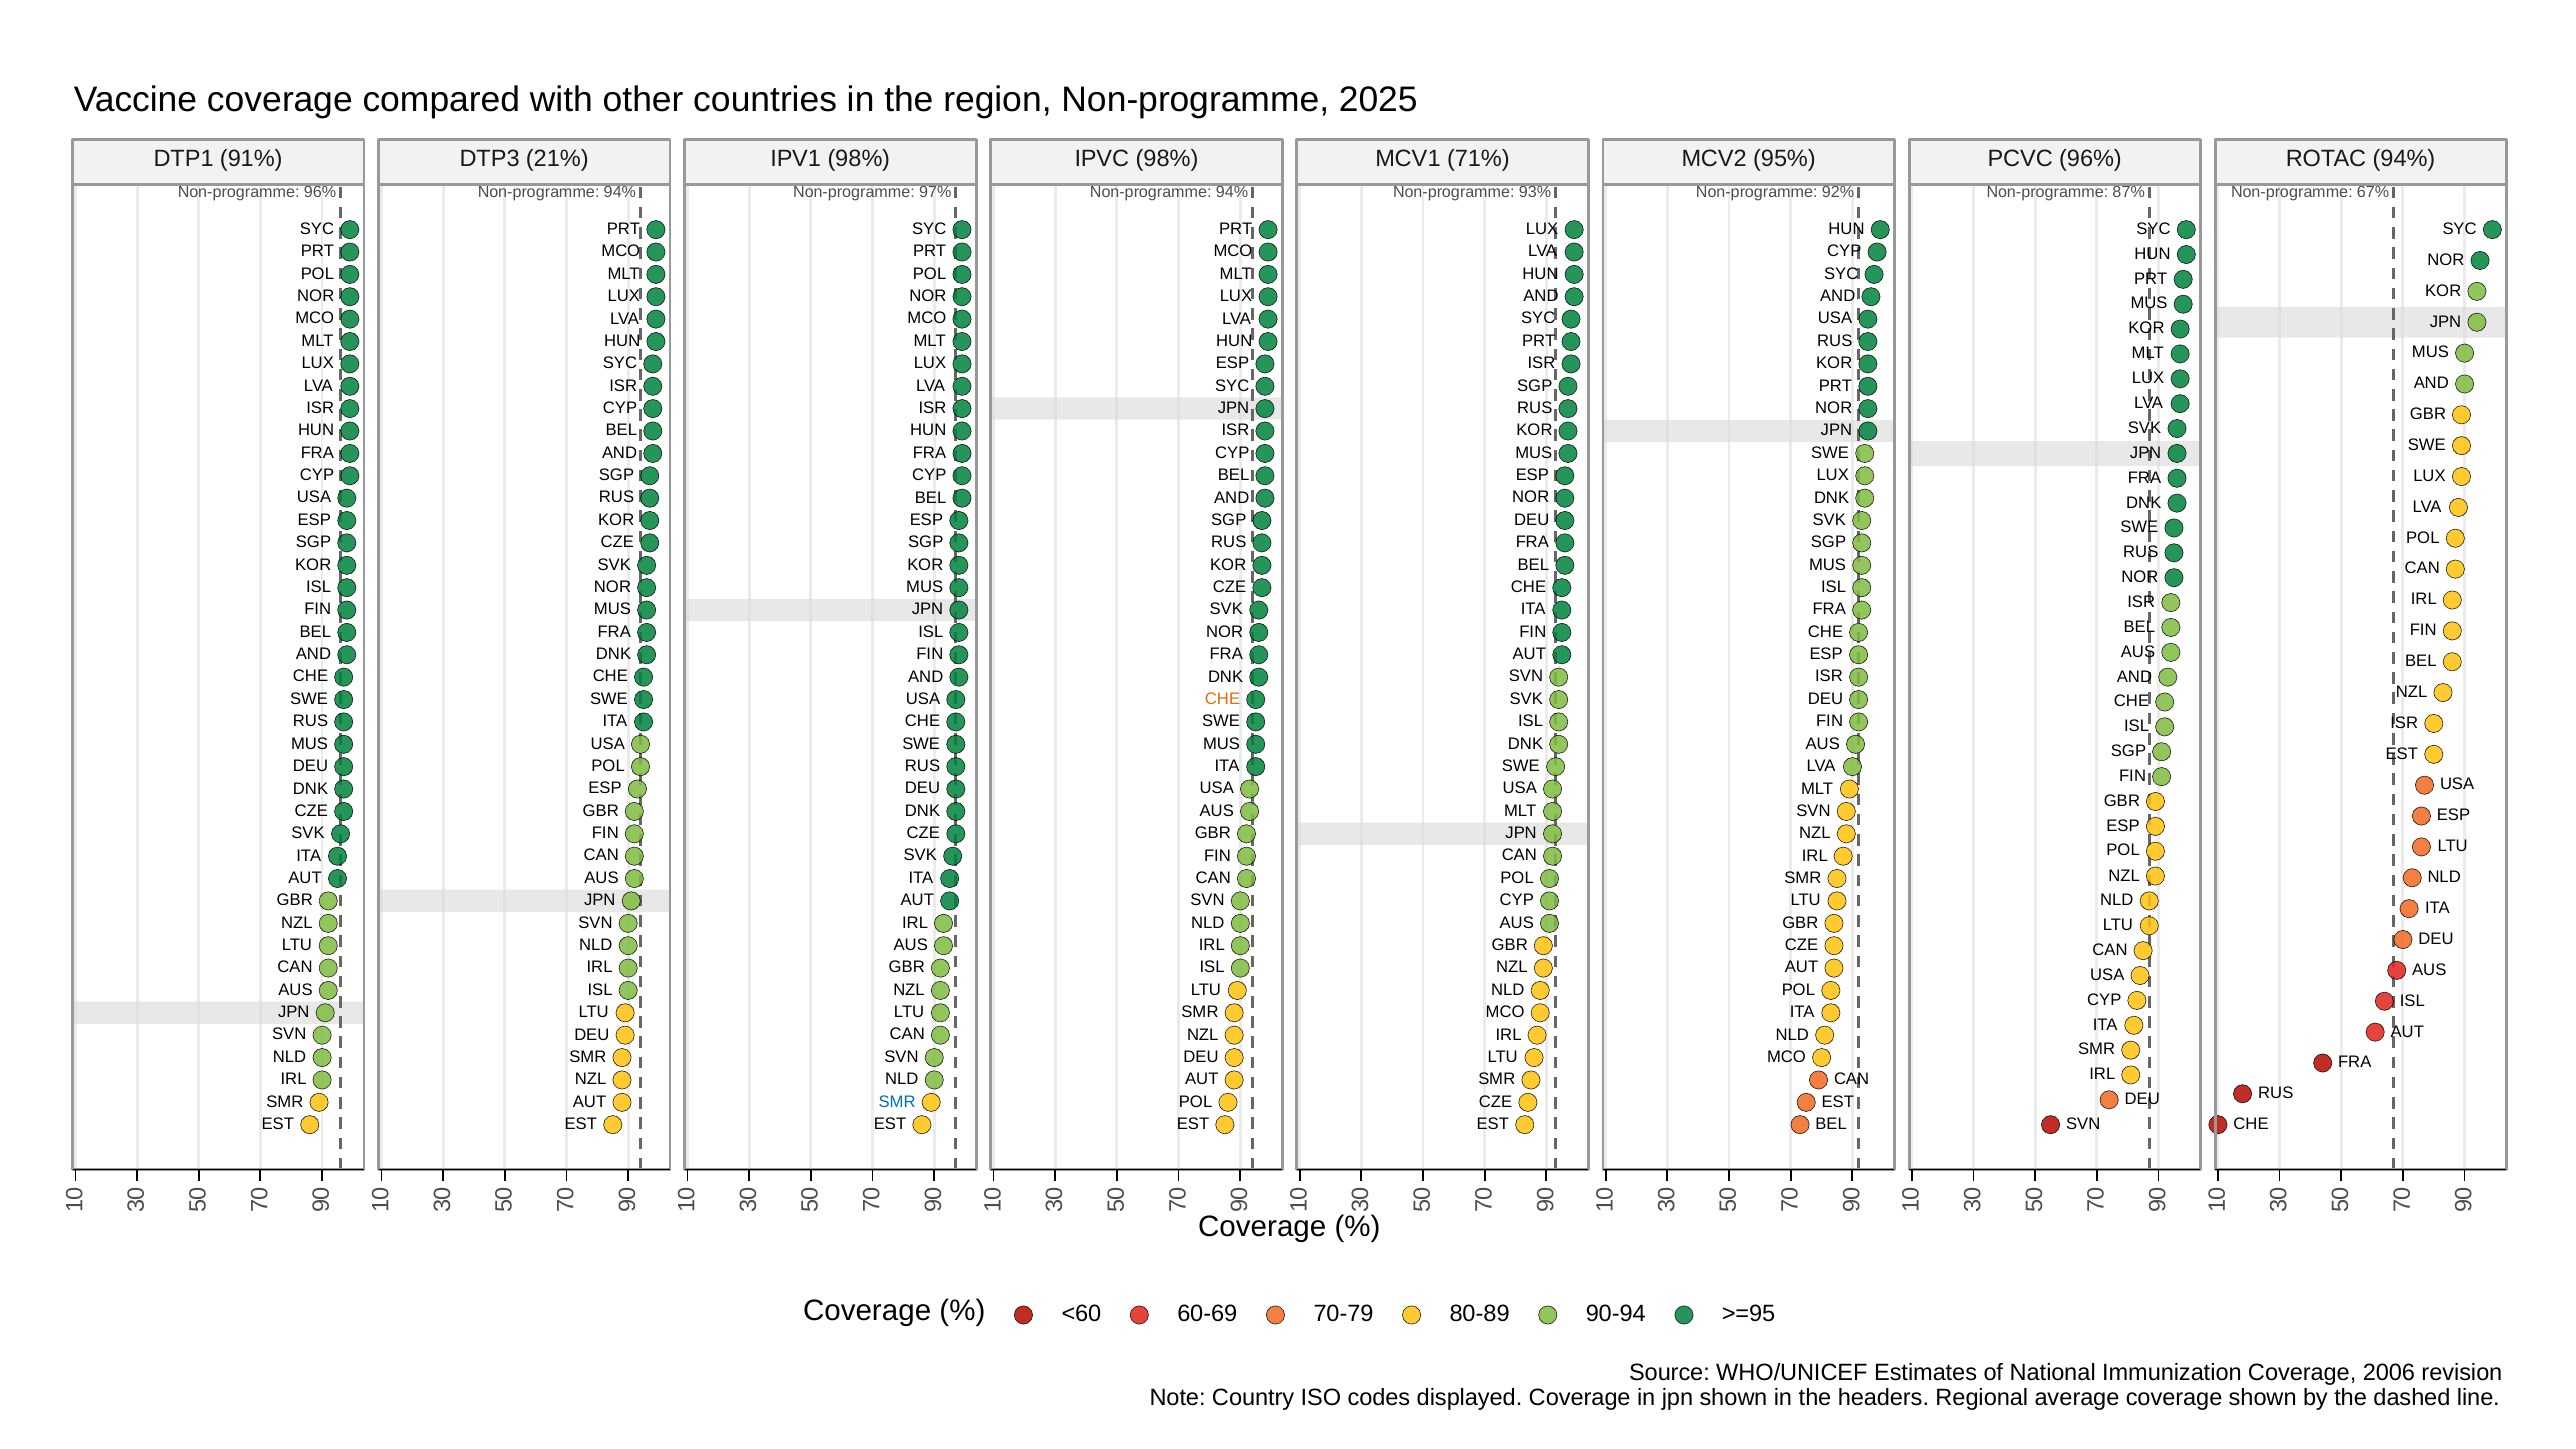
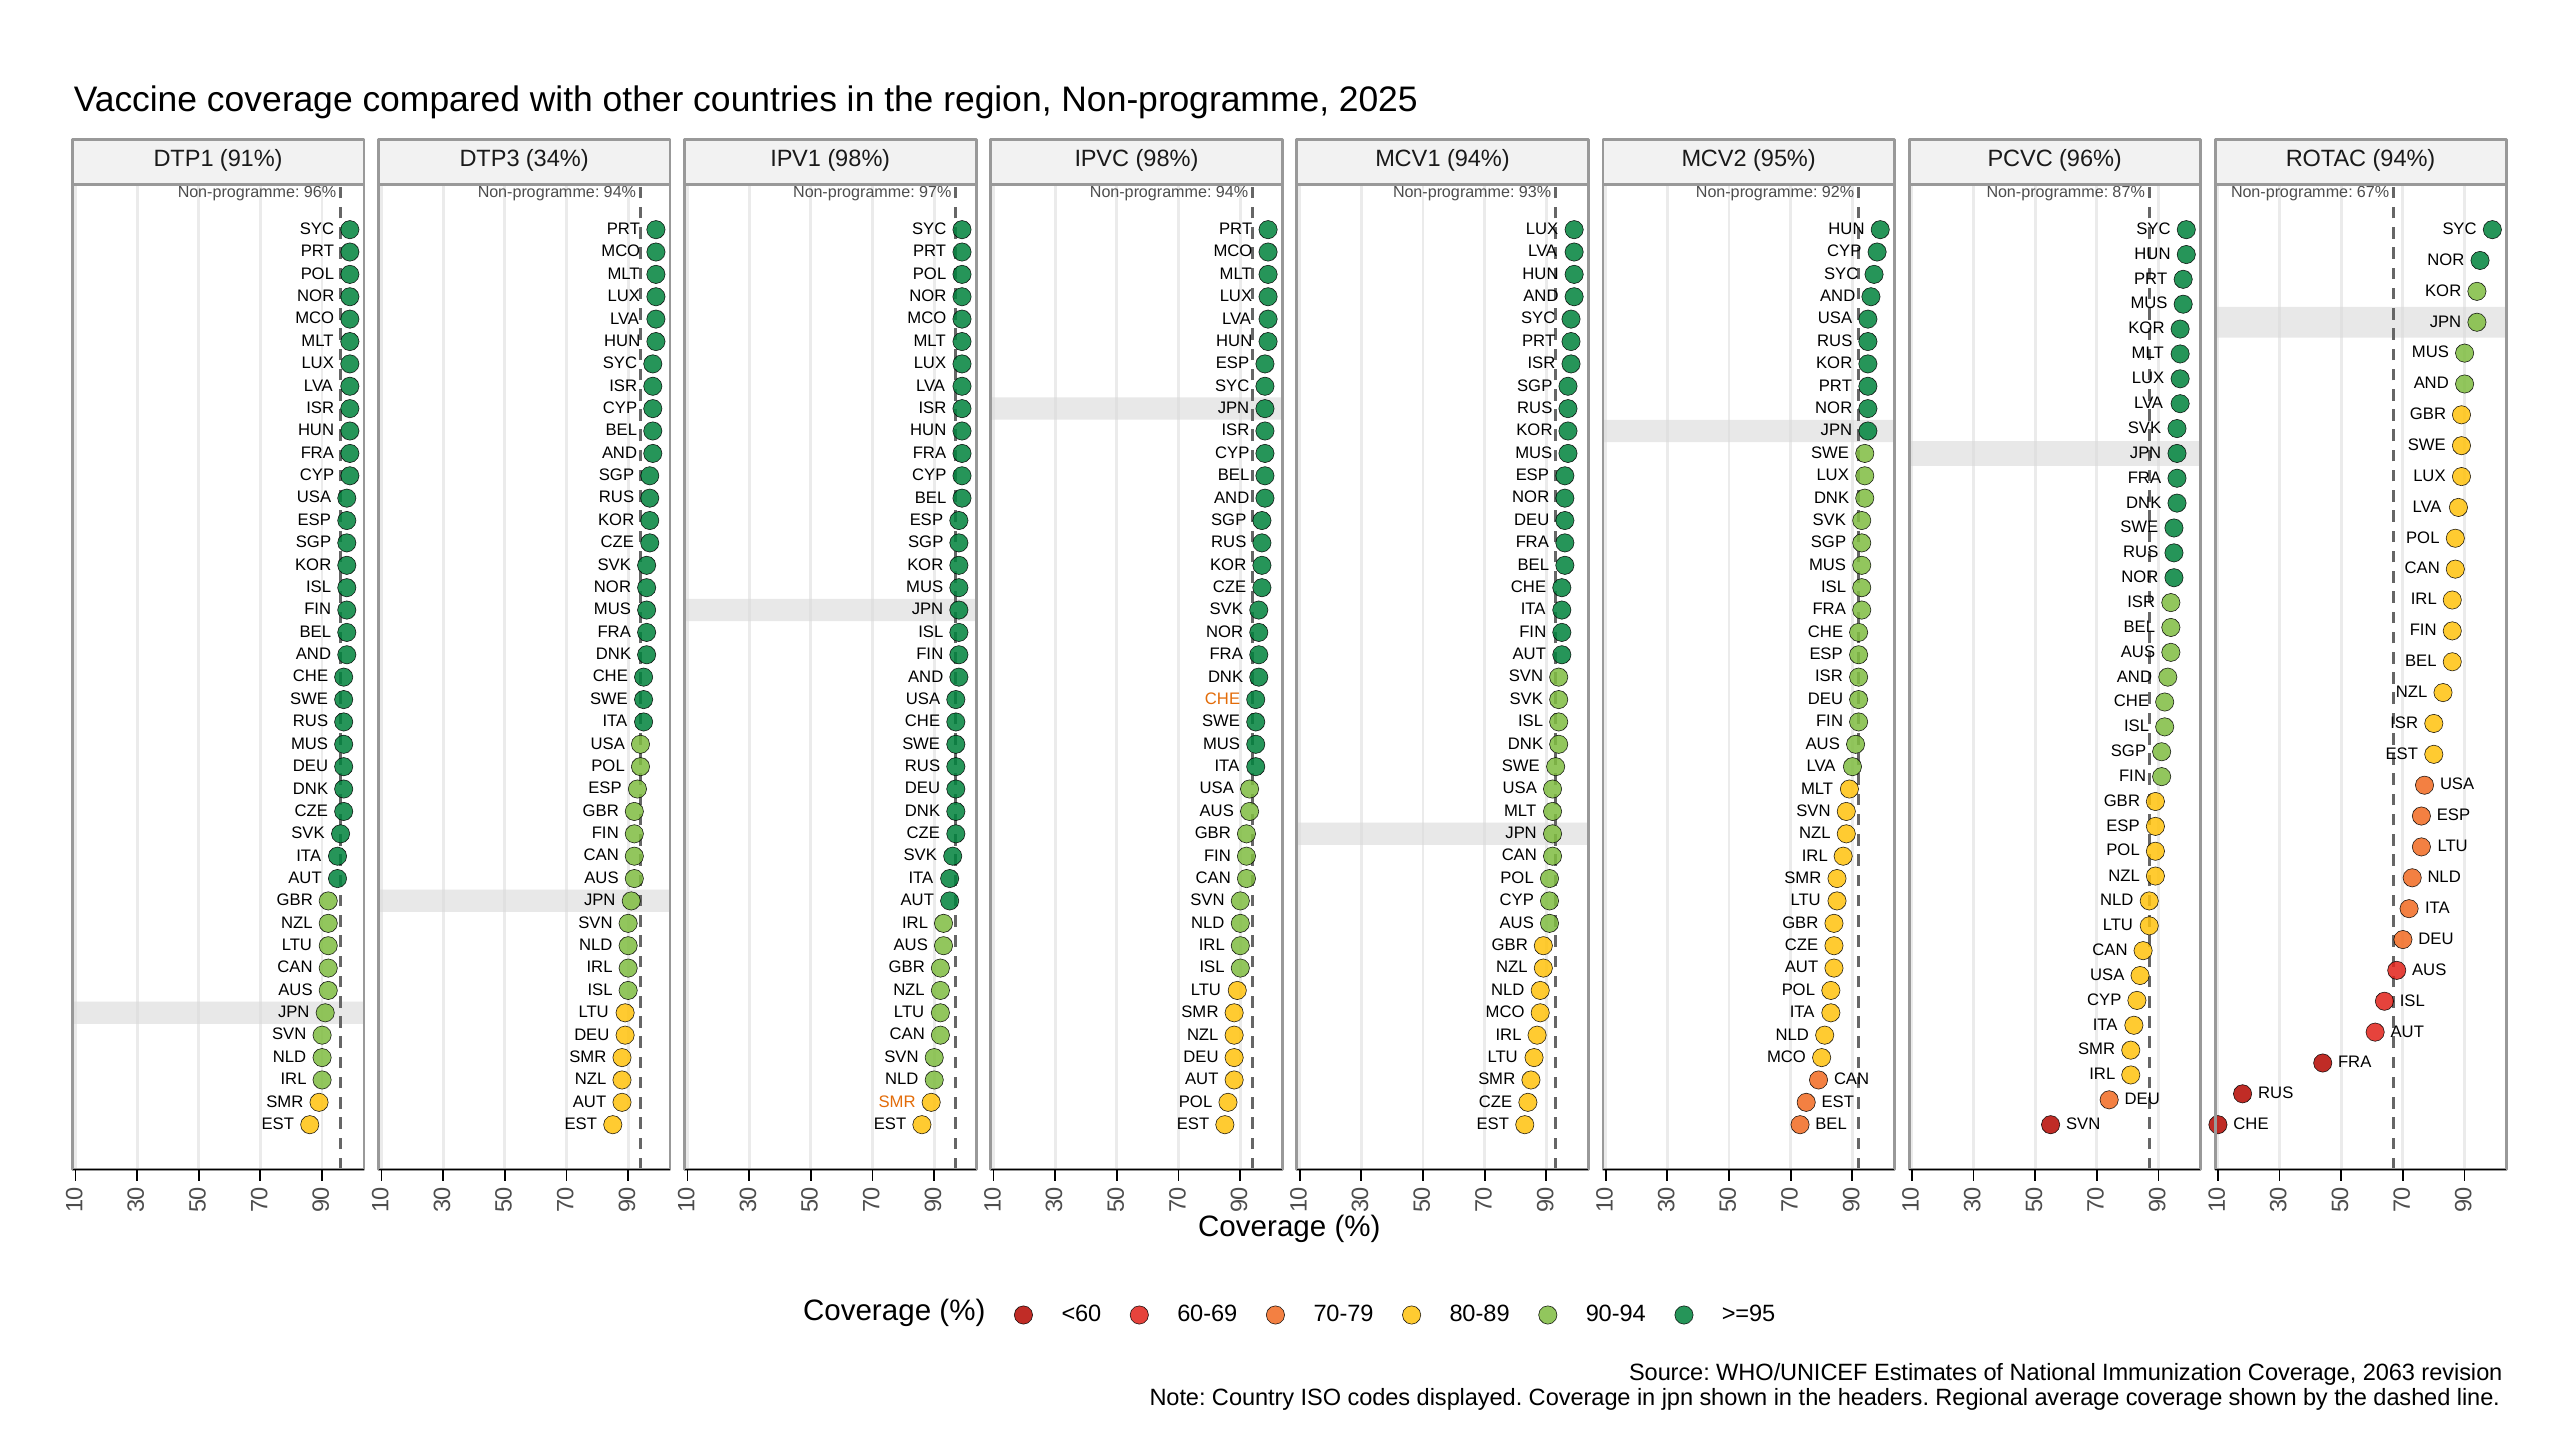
21%: 21% -> 34% (557, 159)
MCV1 71%: 71% -> 94% (1478, 159)
SMR colour: blue -> orange (897, 1102)
2006: 2006 -> 2063 (2389, 1373)
